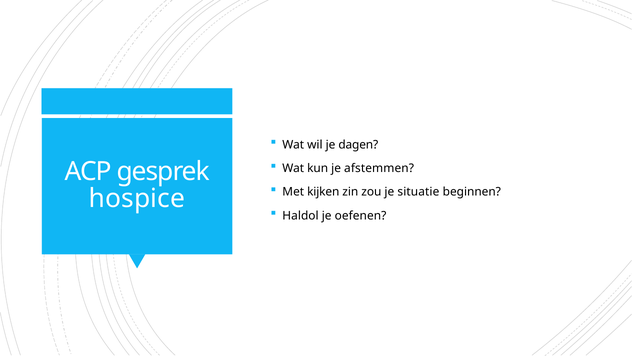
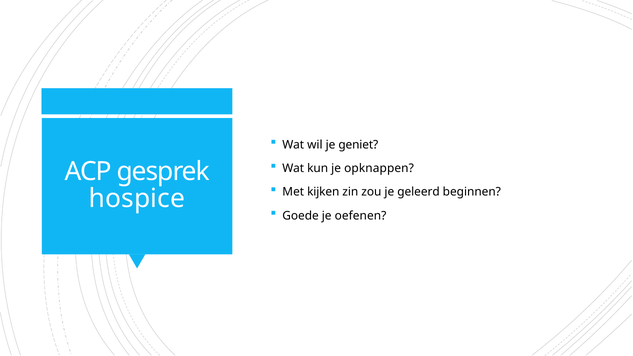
dagen: dagen -> geniet (358, 145)
afstemmen: afstemmen -> opknappen (379, 168)
situatie: situatie -> geleerd (418, 192)
Haldol: Haldol -> Goede (301, 216)
